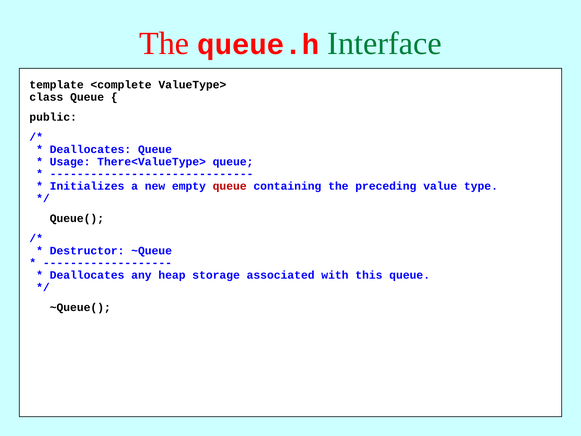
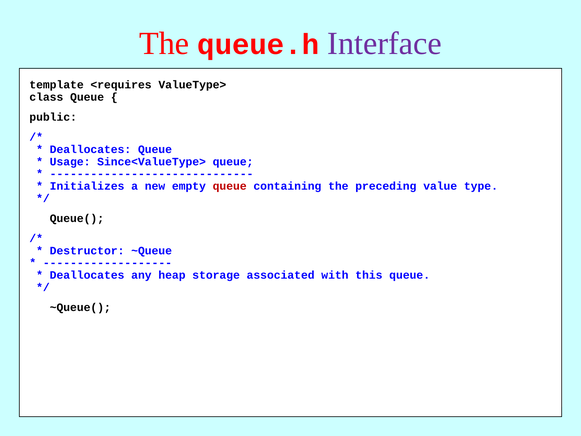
Interface colour: green -> purple (385, 43)
<complete: <complete -> <requires (121, 85)
There<ValueType>: There<ValueType> -> Since<ValueType> (152, 162)
